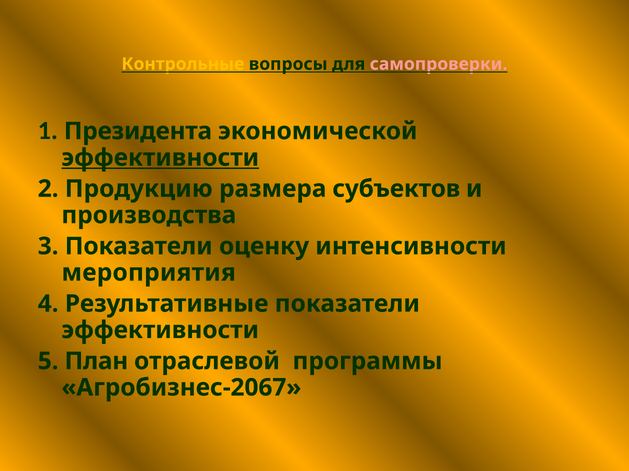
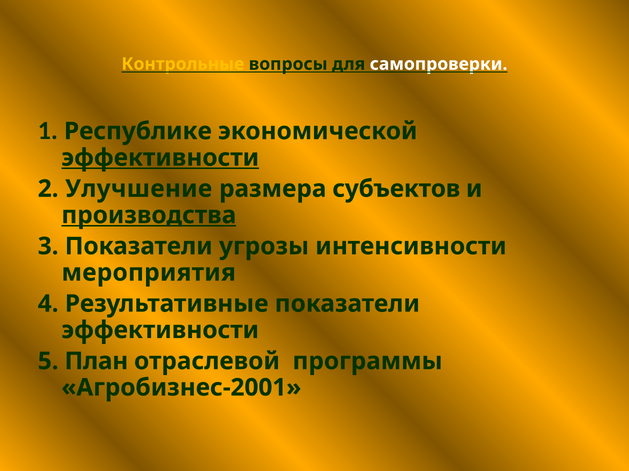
самопроверки colour: pink -> white (439, 64)
Президента: Президента -> Республике (138, 131)
Продукцию: Продукцию -> Улучшение (139, 189)
производства underline: none -> present (149, 215)
оценку: оценку -> угрозы (264, 247)
Агробизнес-2067: Агробизнес-2067 -> Агробизнес-2001 (181, 388)
